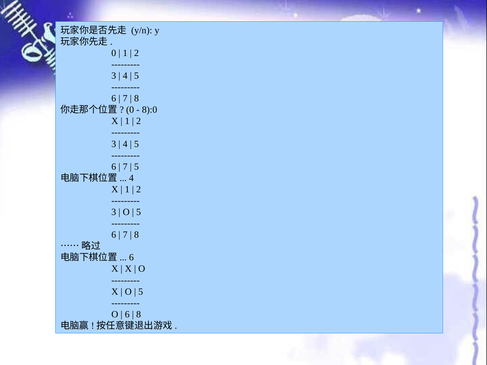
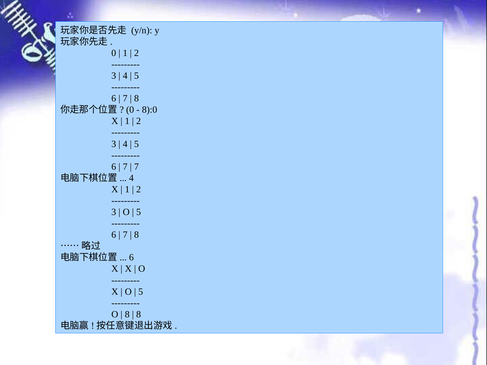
5: 5 -> 7 (136, 167)
6: 6 -> 8 (127, 315)
